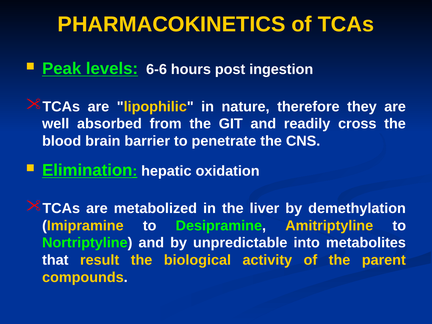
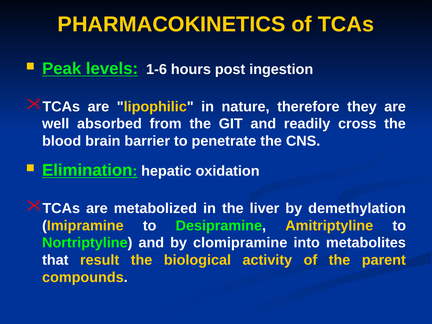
6-6: 6-6 -> 1-6 (157, 69)
unpredictable: unpredictable -> clomipramine (240, 243)
